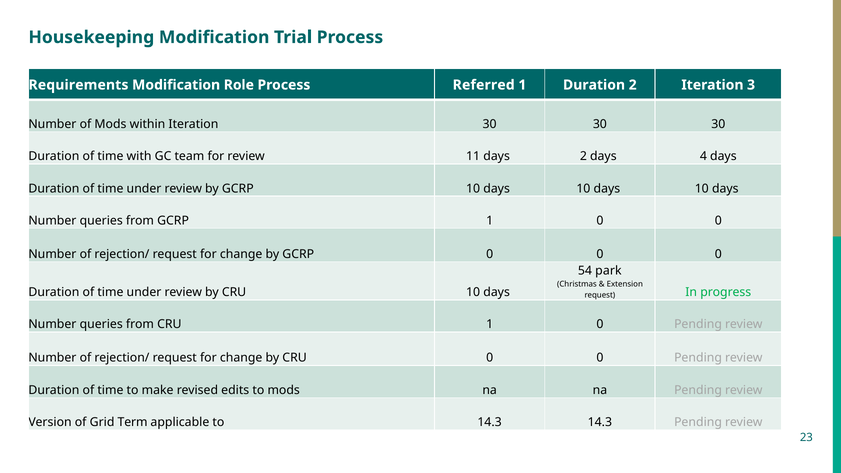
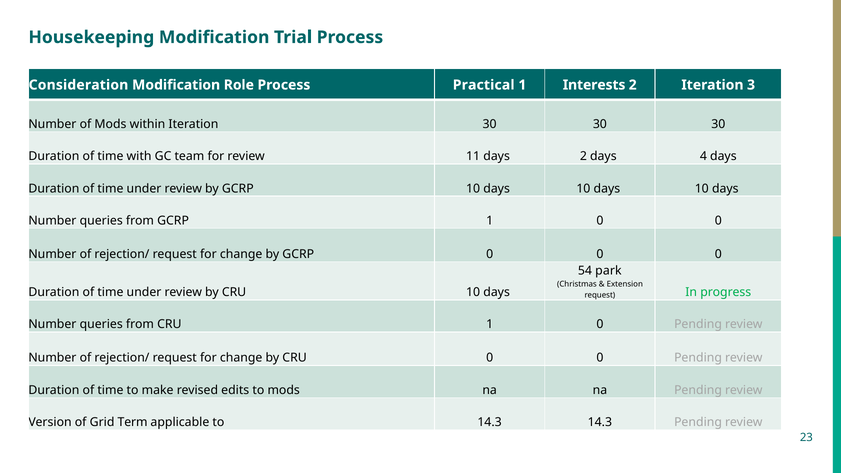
Requirements: Requirements -> Consideration (78, 85)
Referred: Referred -> Practical (484, 85)
1 Duration: Duration -> Interests (594, 85)
